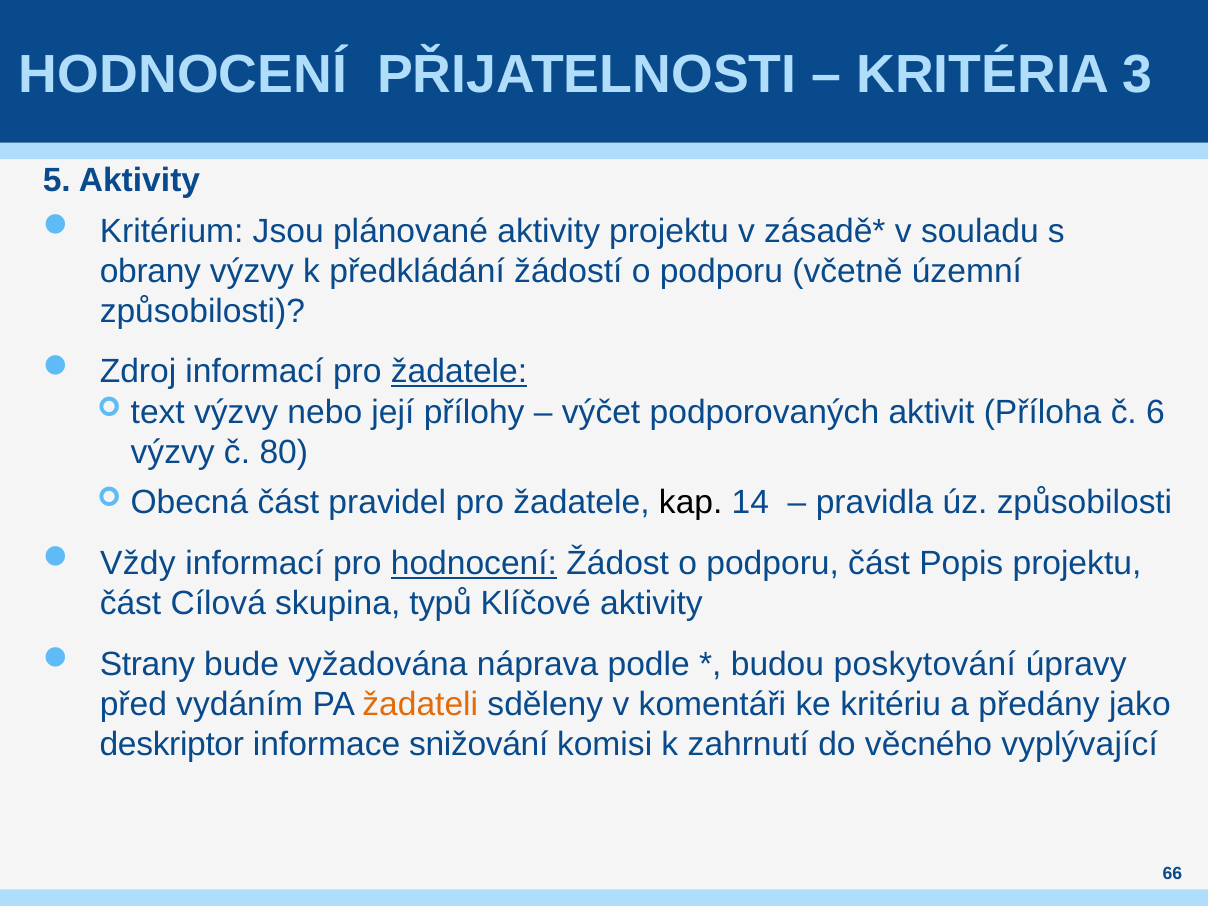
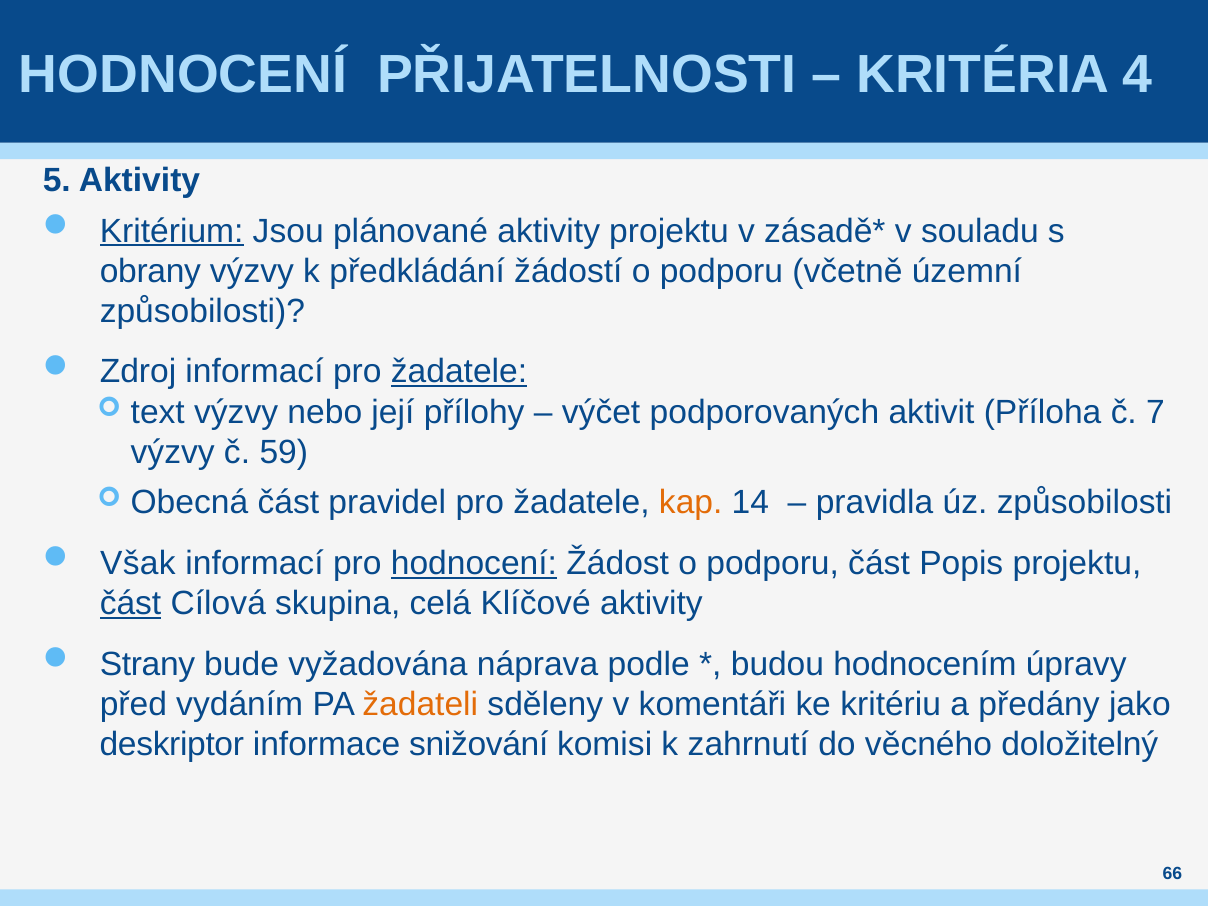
3: 3 -> 4 (1138, 75)
Kritérium underline: none -> present (172, 231)
6: 6 -> 7 (1155, 412)
80: 80 -> 59 (284, 452)
kap colour: black -> orange (691, 503)
Vždy: Vždy -> Však (138, 563)
část underline: none -> present (131, 604)
typů: typů -> celá (440, 604)
poskytování: poskytování -> hodnocením (925, 664)
vyplývající: vyplývající -> doložitelný (1080, 744)
